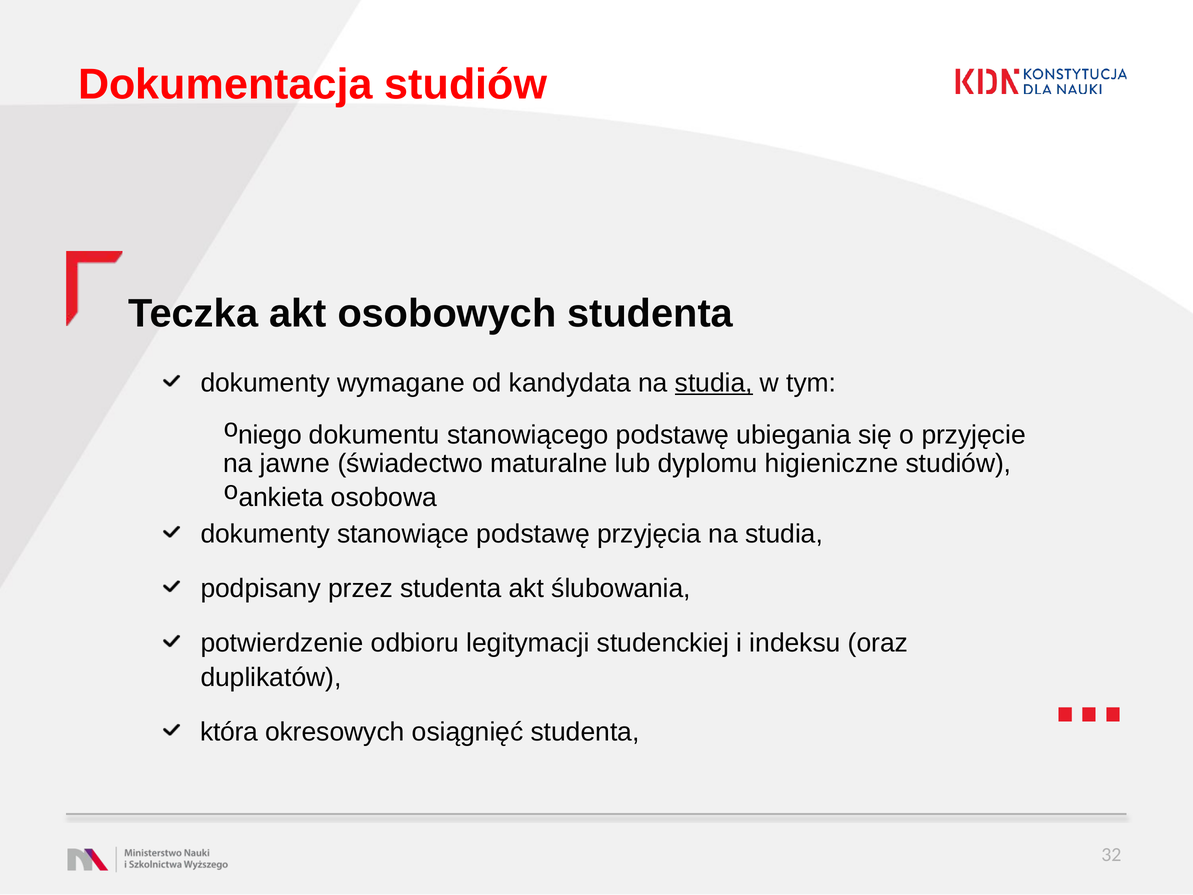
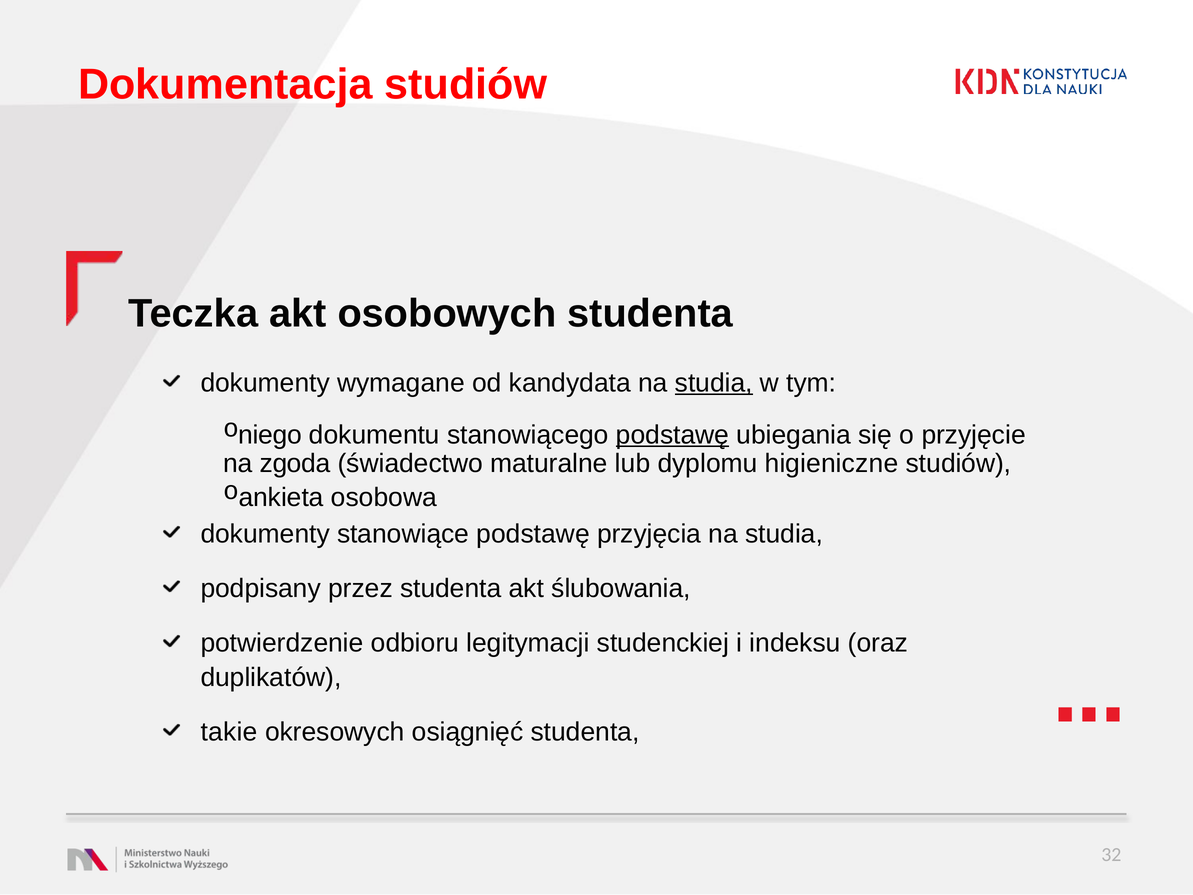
podstawę underline: none -> present (673, 435)
jawne: jawne -> zgoda (295, 463)
która: która -> takie (229, 732)
